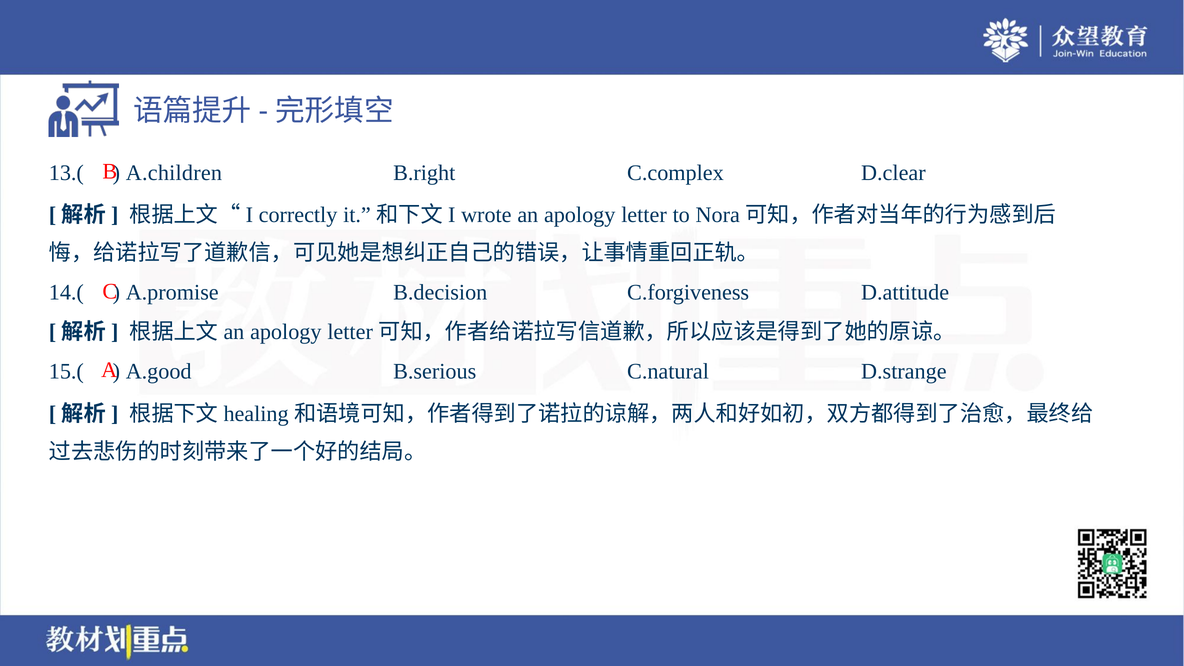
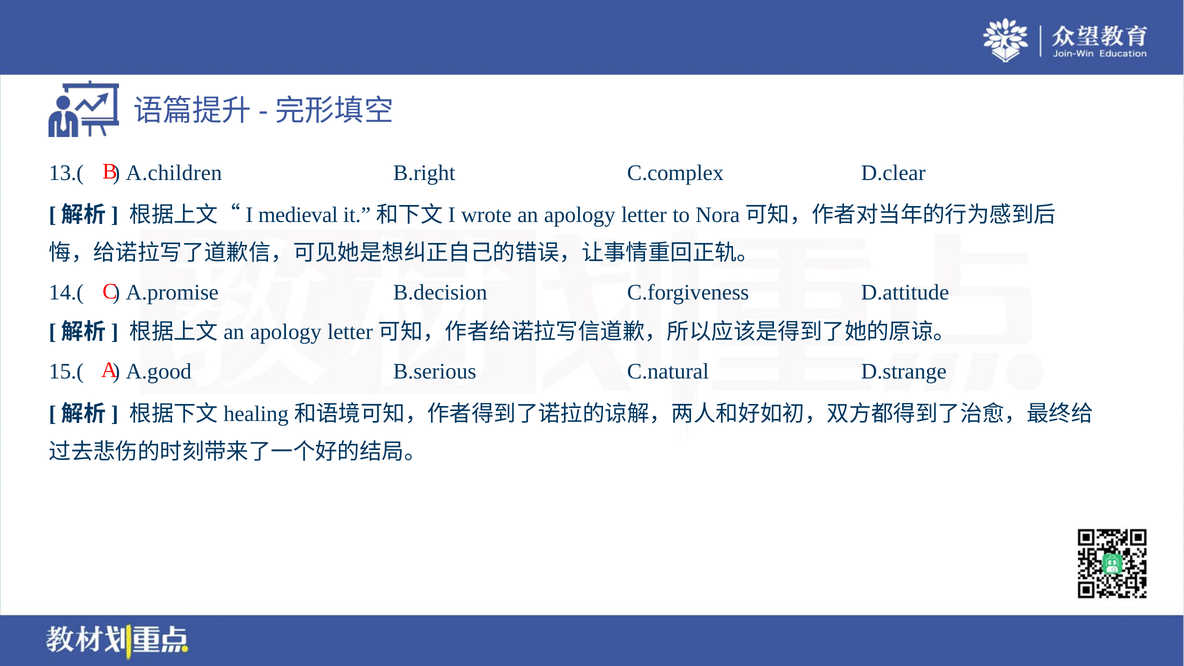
correctly: correctly -> medieval (298, 215)
